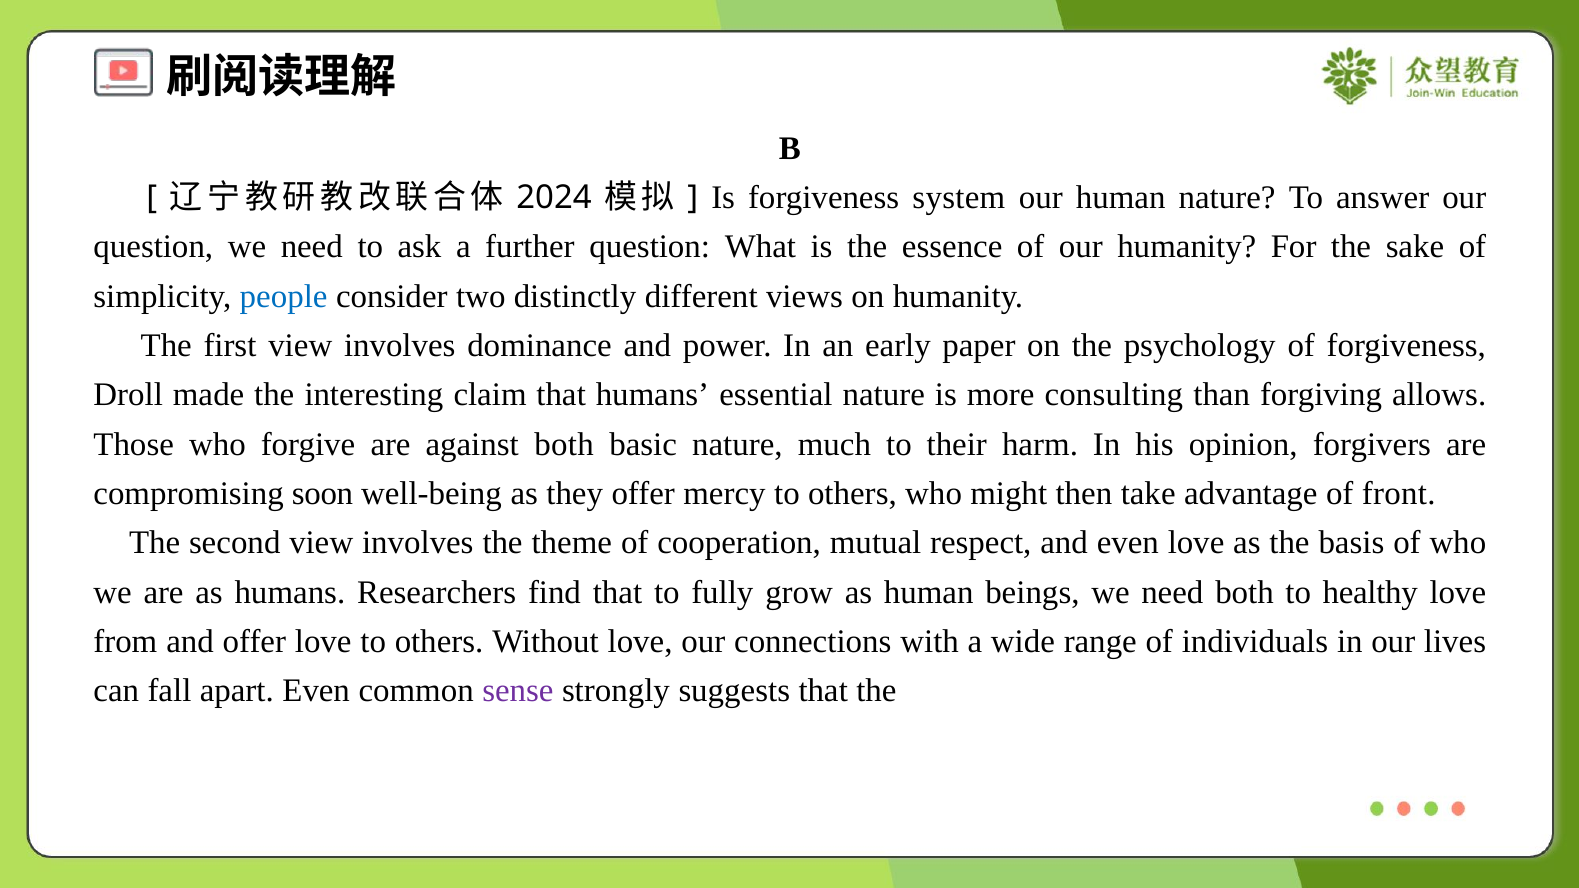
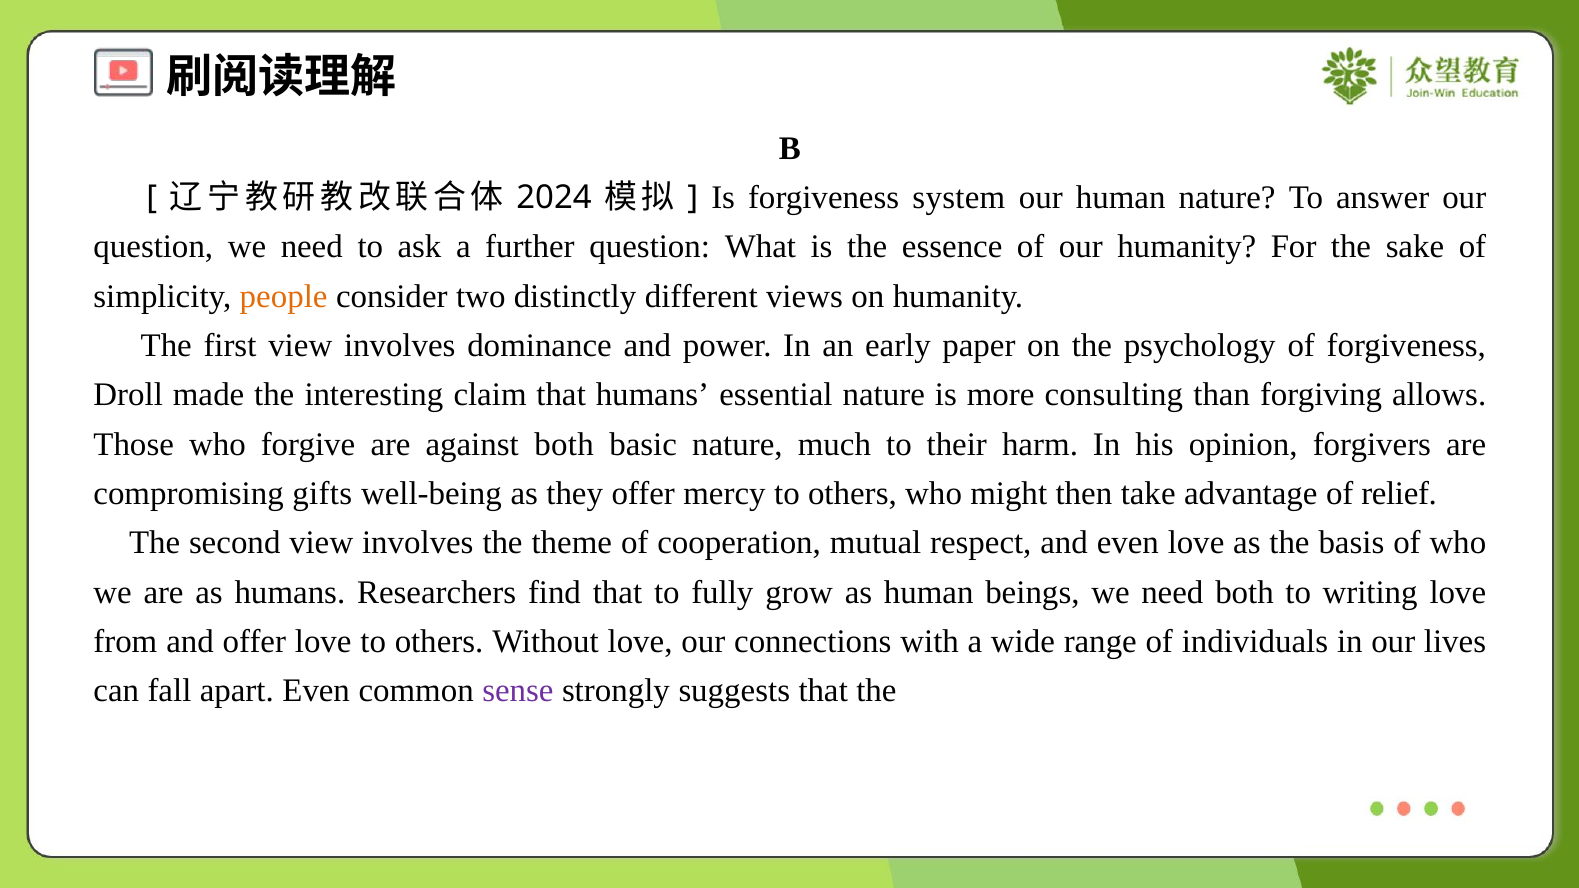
people colour: blue -> orange (284, 296)
soon: soon -> gifts (322, 494)
front: front -> relief (1399, 494)
healthy: healthy -> writing (1370, 592)
